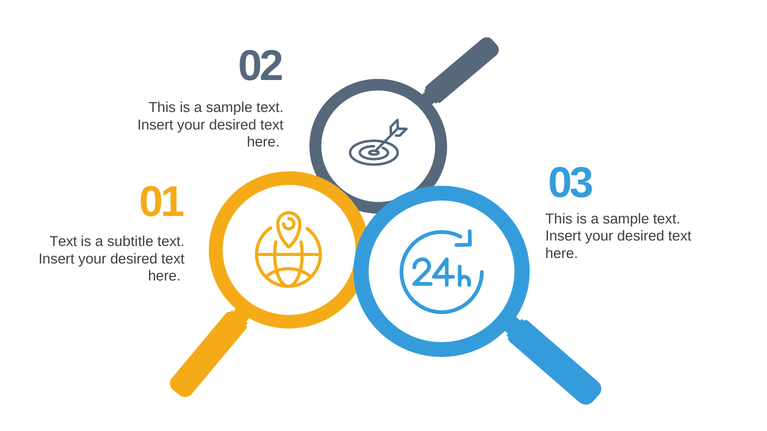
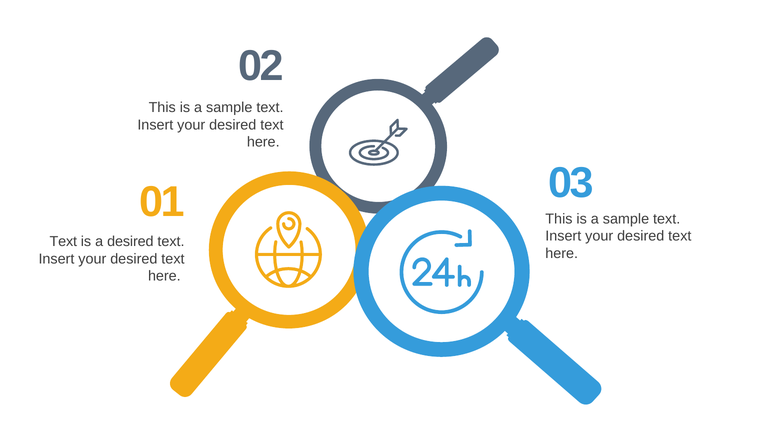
a subtitle: subtitle -> desired (130, 242)
